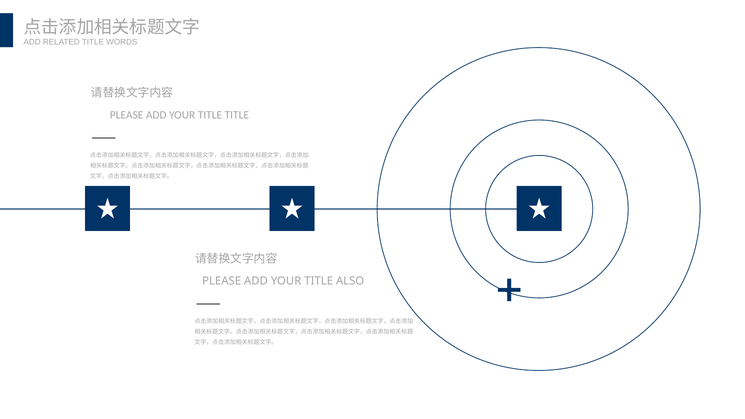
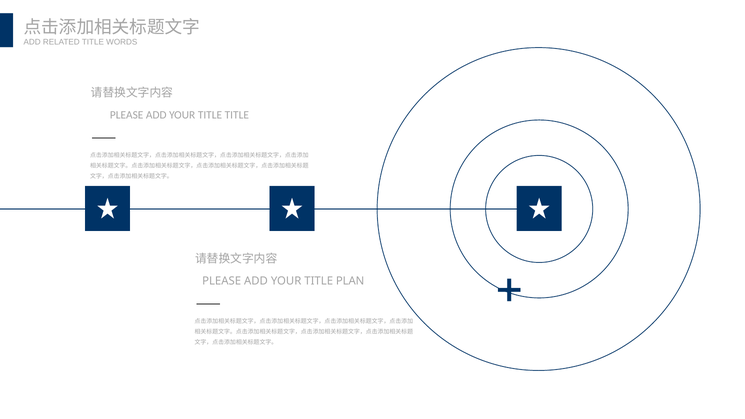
ALSO: ALSO -> PLAN (350, 281)
